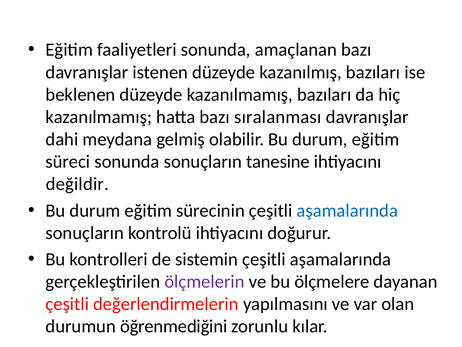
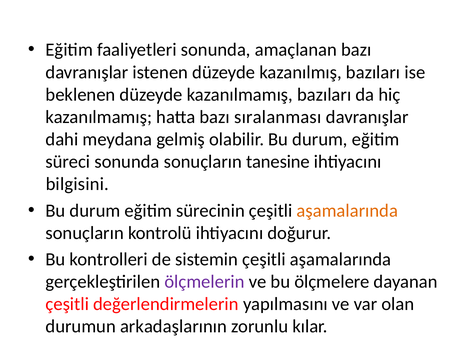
değildir: değildir -> bilgisini (77, 184)
aşamalarında colour: blue -> orange (347, 210)
öğrenmediğini: öğrenmediğini -> arkadaşlarının (174, 326)
